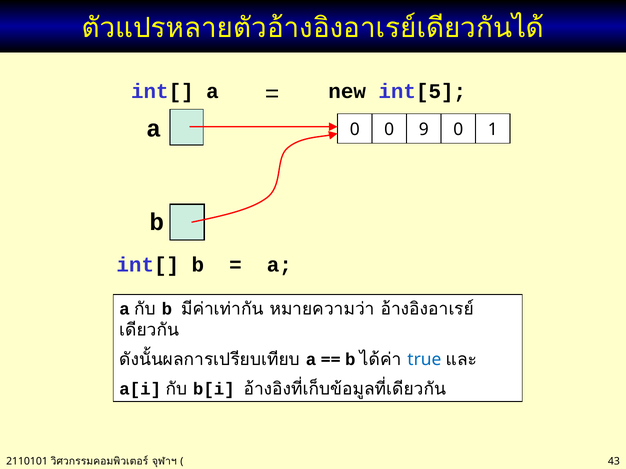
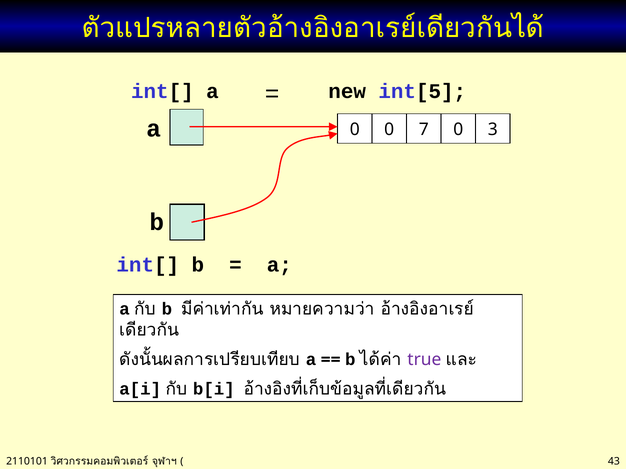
9: 9 -> 7 (424, 130)
1: 1 -> 3 (493, 130)
true colour: blue -> purple (424, 360)
